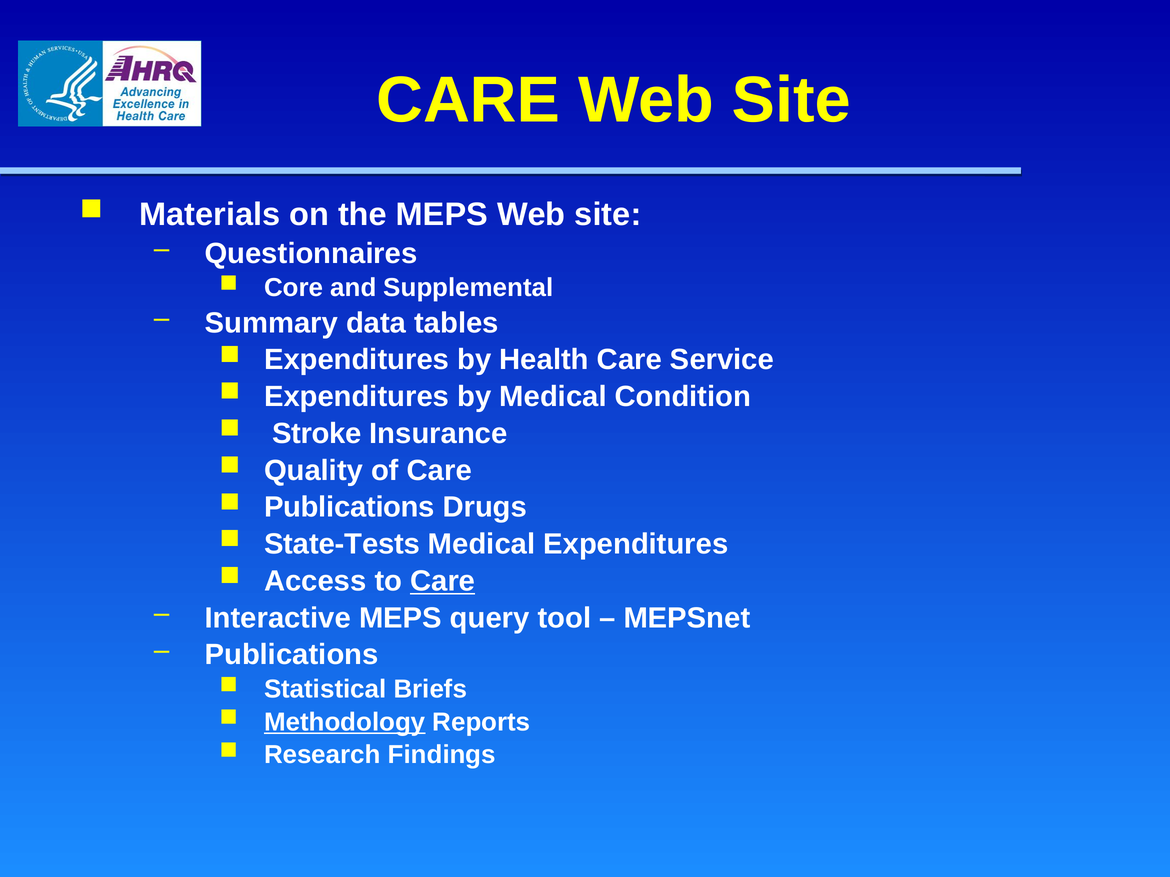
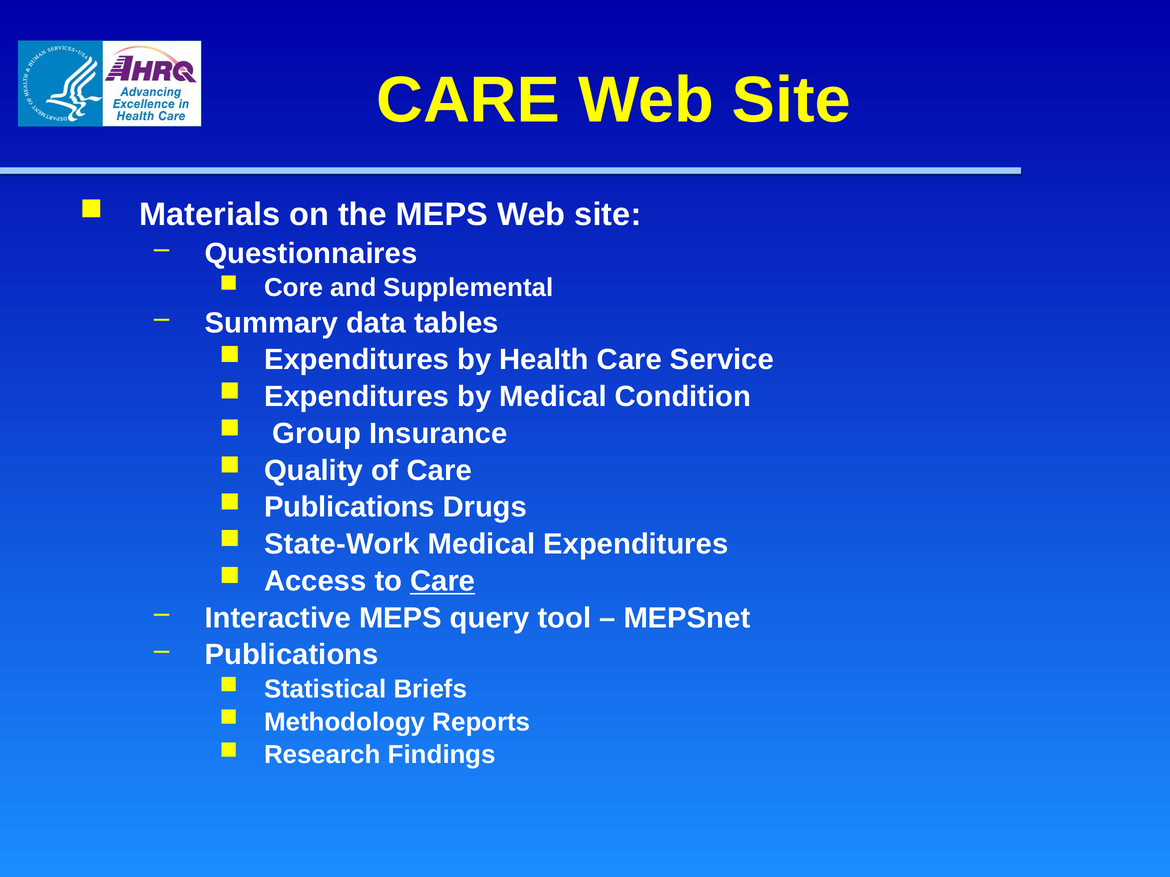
Stroke: Stroke -> Group (317, 434)
State-Tests: State-Tests -> State-Work (342, 545)
Methodology underline: present -> none (345, 722)
